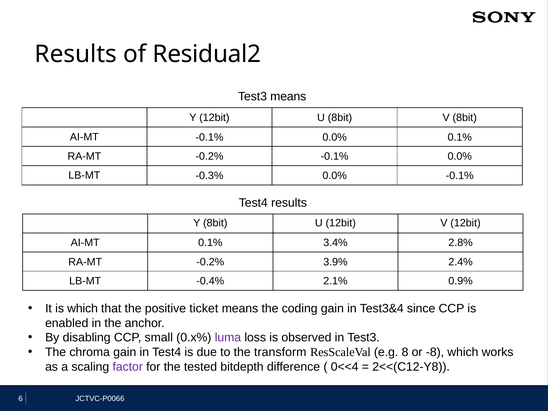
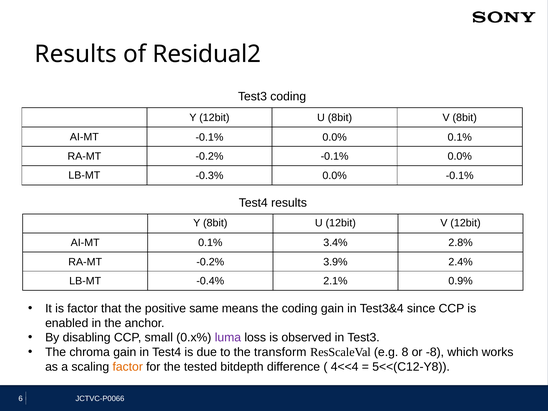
Test3 means: means -> coding (288, 97)
is which: which -> factor (82, 308)
ticket: ticket -> same (204, 308)
factor colour: purple -> orange (128, 367)
0<<4: 0<<4 -> 4<<4 (345, 367)
2<<(C12-Y8: 2<<(C12-Y8 -> 5<<(C12-Y8 (411, 367)
